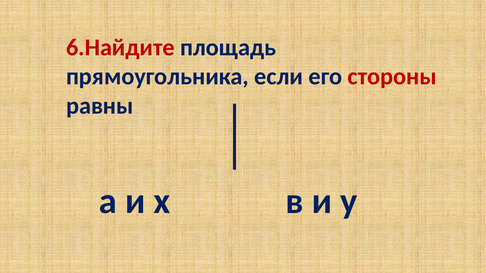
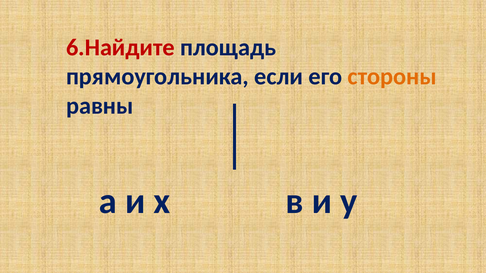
стороны colour: red -> orange (392, 77)
